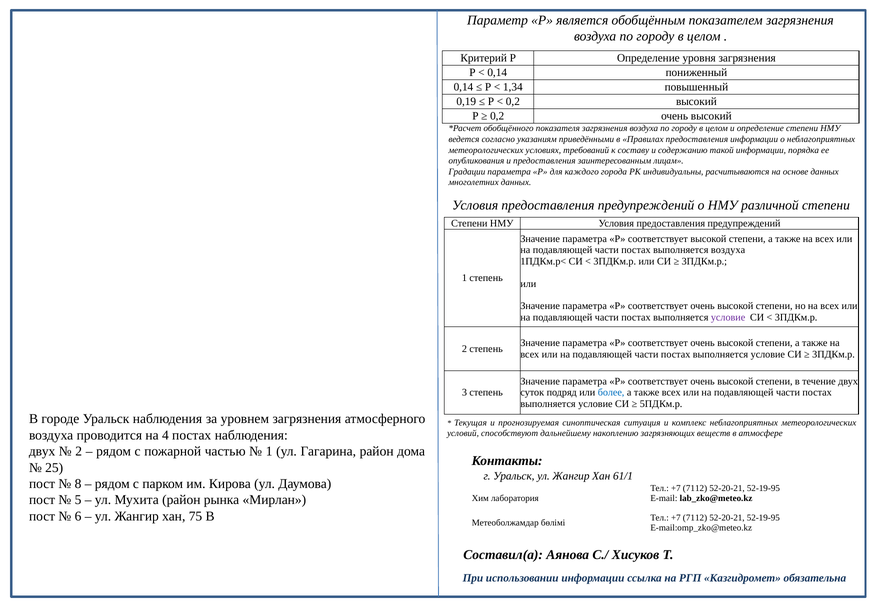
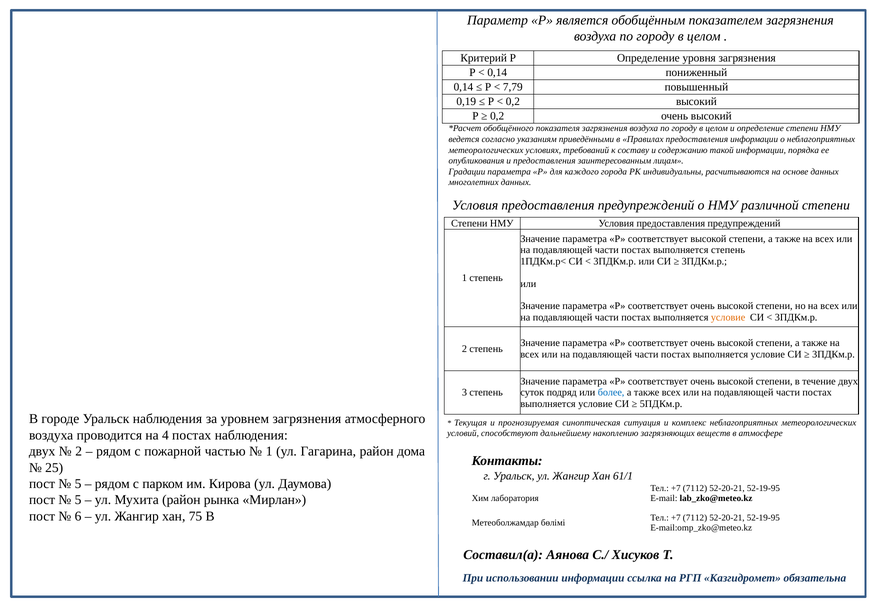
1,34: 1,34 -> 7,79 (513, 87)
выполняется воздуха: воздуха -> степень (728, 250)
условие colour: purple -> orange (728, 317)
8: 8 -> 5 (78, 484)
